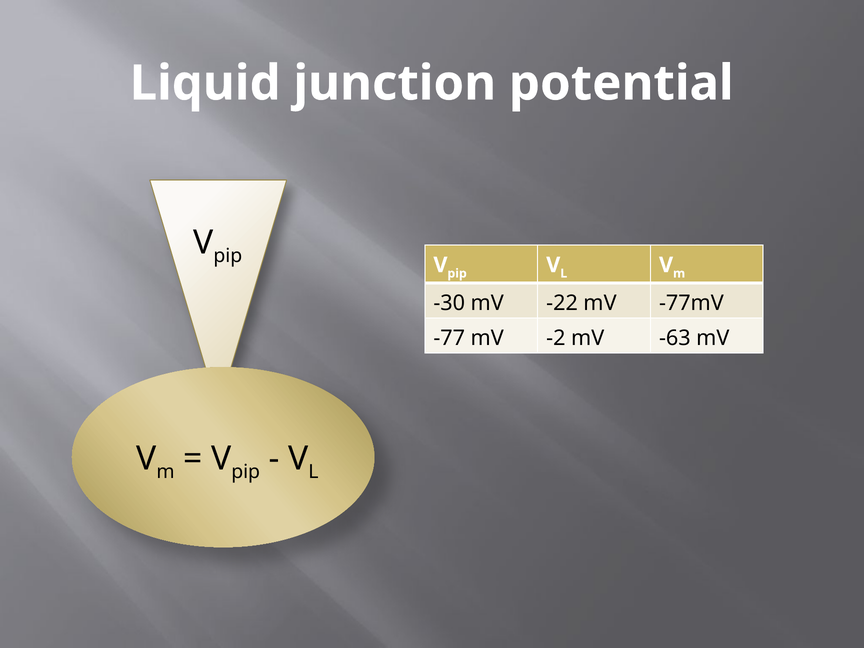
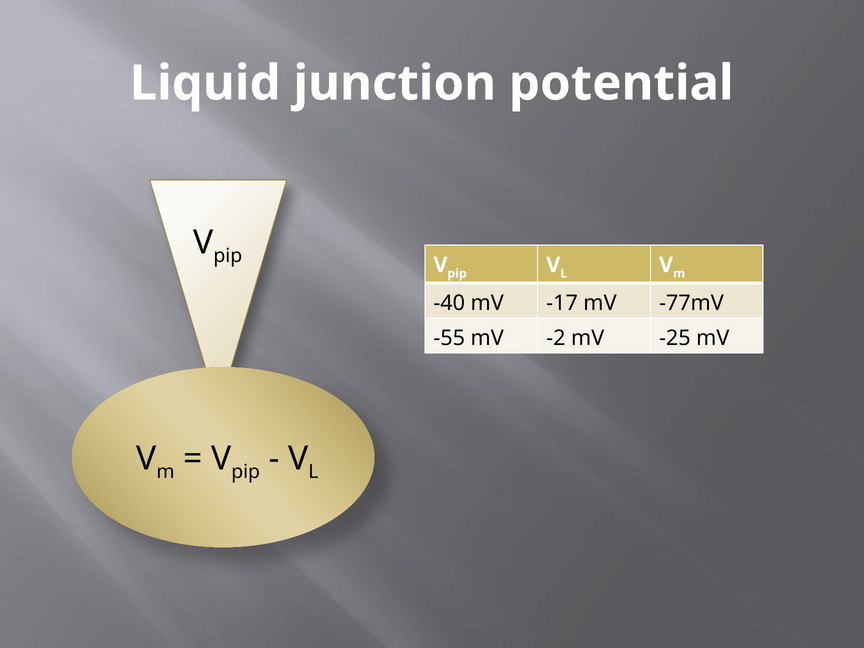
-30: -30 -> -40 (449, 303)
-22: -22 -> -17 (562, 303)
-77: -77 -> -55 (449, 338)
-63: -63 -> -25 (675, 338)
